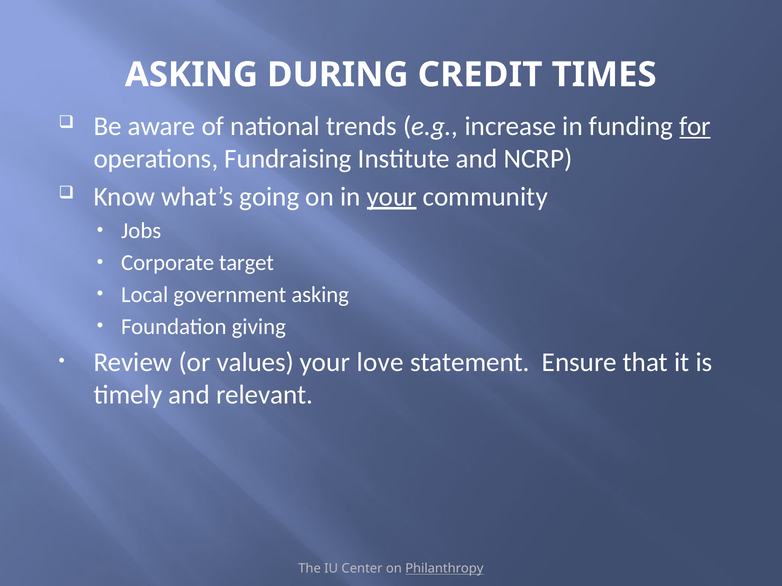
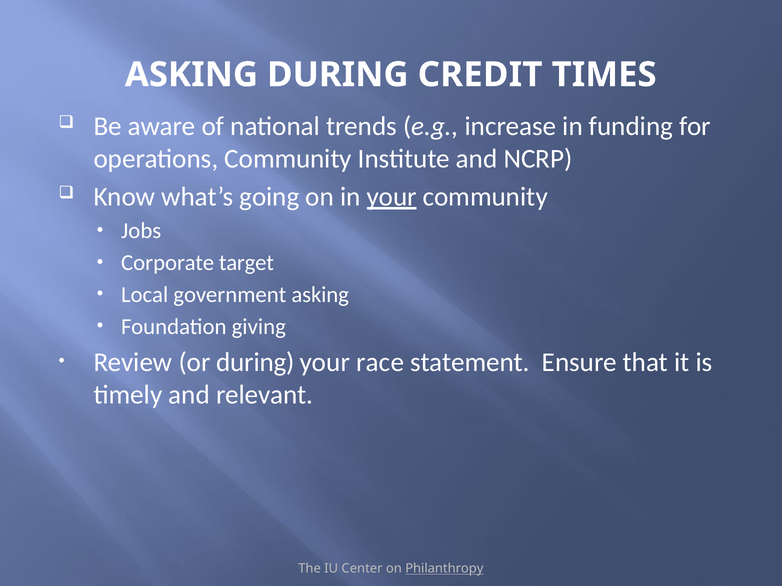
for underline: present -> none (695, 126)
operations Fundraising: Fundraising -> Community (288, 159)
or values: values -> during (255, 363)
love: love -> race (380, 363)
